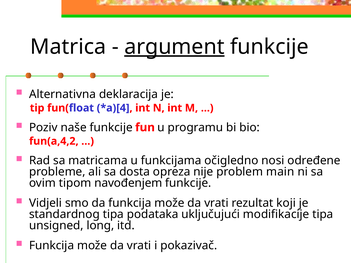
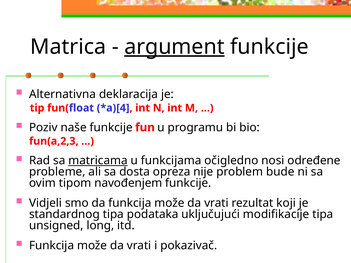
fun(a,4,2: fun(a,4,2 -> fun(a,2,3 (54, 141)
matricama underline: none -> present (98, 161)
main: main -> bude (280, 172)
